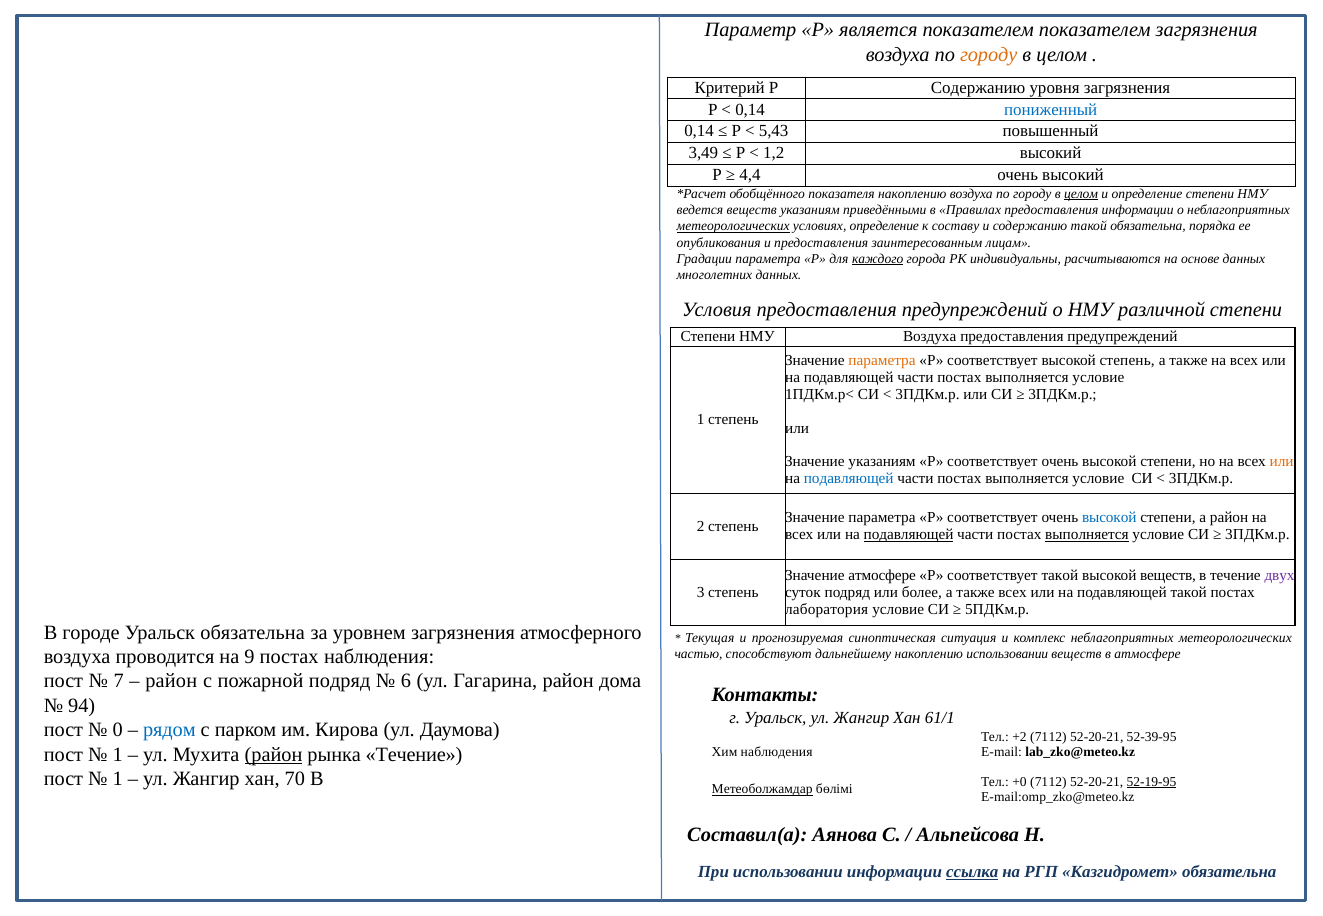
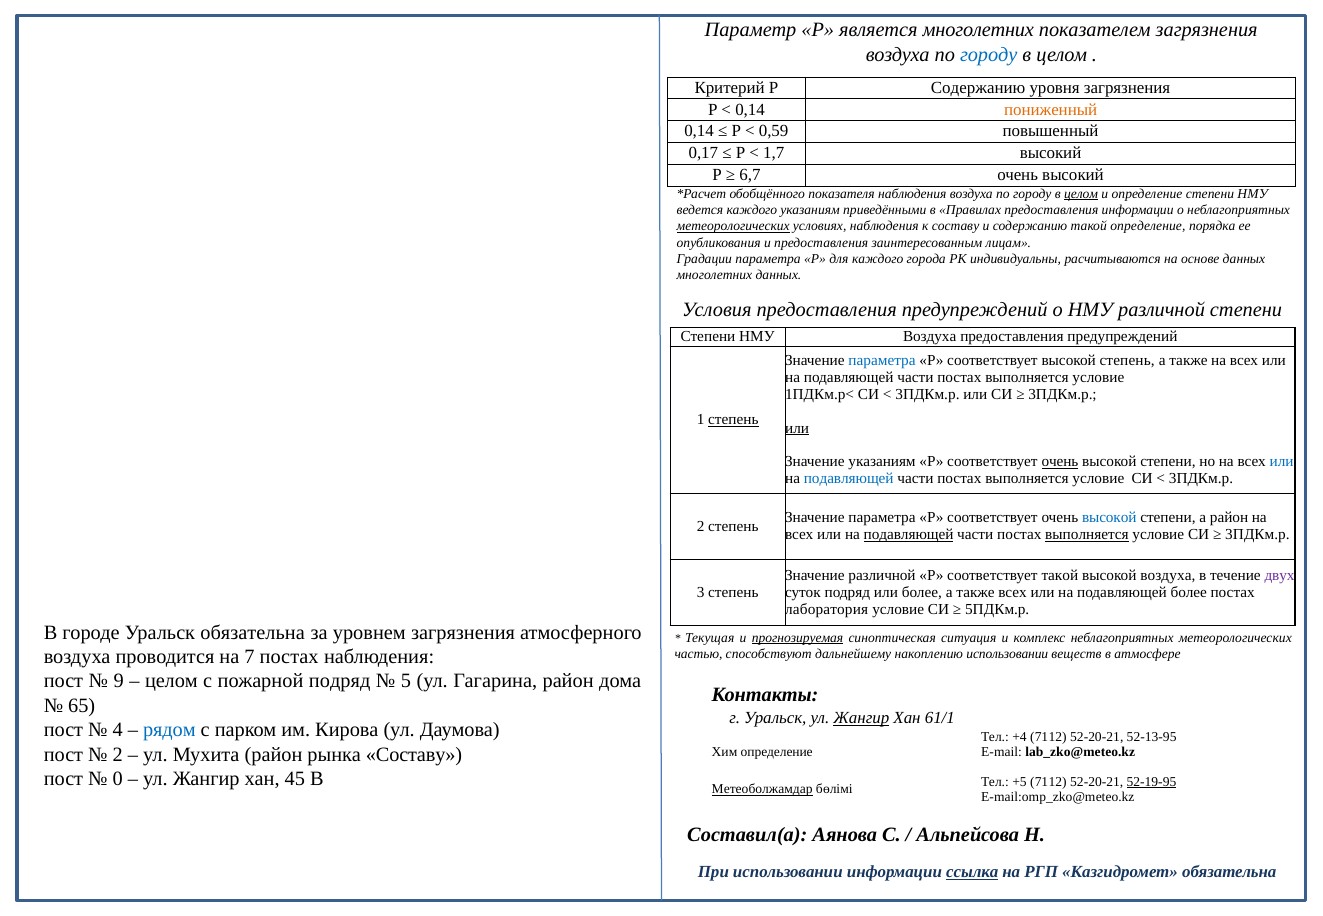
является показателем: показателем -> многолетних (978, 30)
городу colour: orange -> blue (989, 55)
пониженный colour: blue -> orange (1051, 110)
5,43: 5,43 -> 0,59 (774, 131)
3,49: 3,49 -> 0,17 (703, 153)
1,2: 1,2 -> 1,7 (774, 153)
4,4: 4,4 -> 6,7 (750, 175)
показателя накоплению: накоплению -> наблюдения (912, 194)
ведется веществ: веществ -> каждого (752, 210)
условиях определение: определение -> наблюдения (884, 226)
такой обязательна: обязательна -> определение (1148, 226)
каждого underline: present -> none (878, 259)
параметра colour: orange -> blue (882, 360)
степень underline: none -> present (733, 420)
или underline: none -> present (797, 428)
очень underline: none -> present (1060, 462)
или colour: orange -> blue (1282, 462)
Значение атмосфере: атмосфере -> различной (882, 575)
высокой веществ: веществ -> воздуха (1168, 575)
подавляющей такой: такой -> более (1189, 592)
прогнозируемая underline: none -> present (798, 638)
9: 9 -> 7 (250, 657)
7: 7 -> 9 (119, 681)
район: район -> целом (171, 681)
6: 6 -> 5 (406, 681)
94: 94 -> 65 (82, 706)
Жангир underline: none -> present (861, 718)
0: 0 -> 4 (118, 730)
+2: +2 -> +4 (1020, 737)
52-39-95: 52-39-95 -> 52-13-95 (1152, 737)
1: 1 -> 2 (118, 754)
район underline: present -> none (274, 754)
рынка Течение: Течение -> Составу (414, 754)
Хим наблюдения: наблюдения -> определение (777, 752)
1: 1 -> 0 (118, 779)
70: 70 -> 45 (295, 779)
+0: +0 -> +5 (1020, 782)
